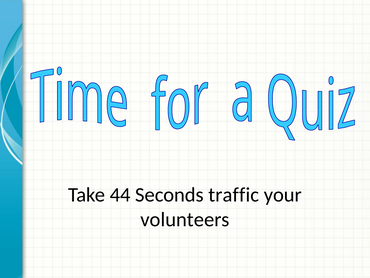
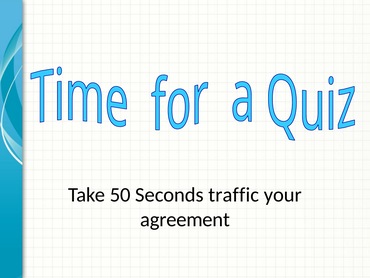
44: 44 -> 50 (120, 194)
volunteers: volunteers -> agreement (185, 219)
